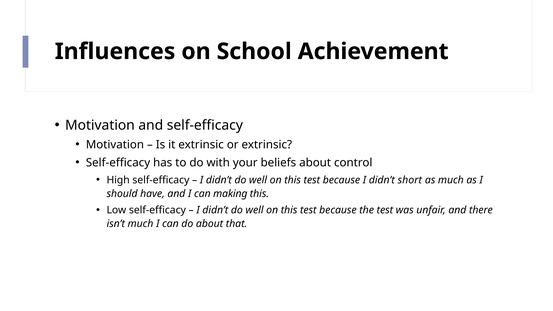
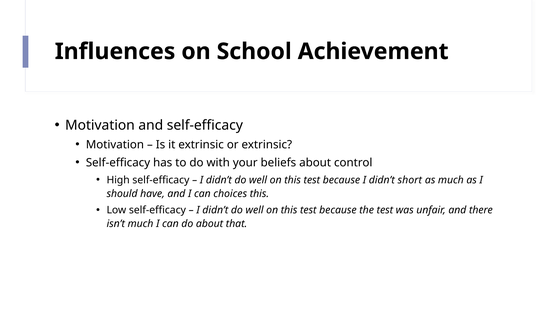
making: making -> choices (230, 194)
